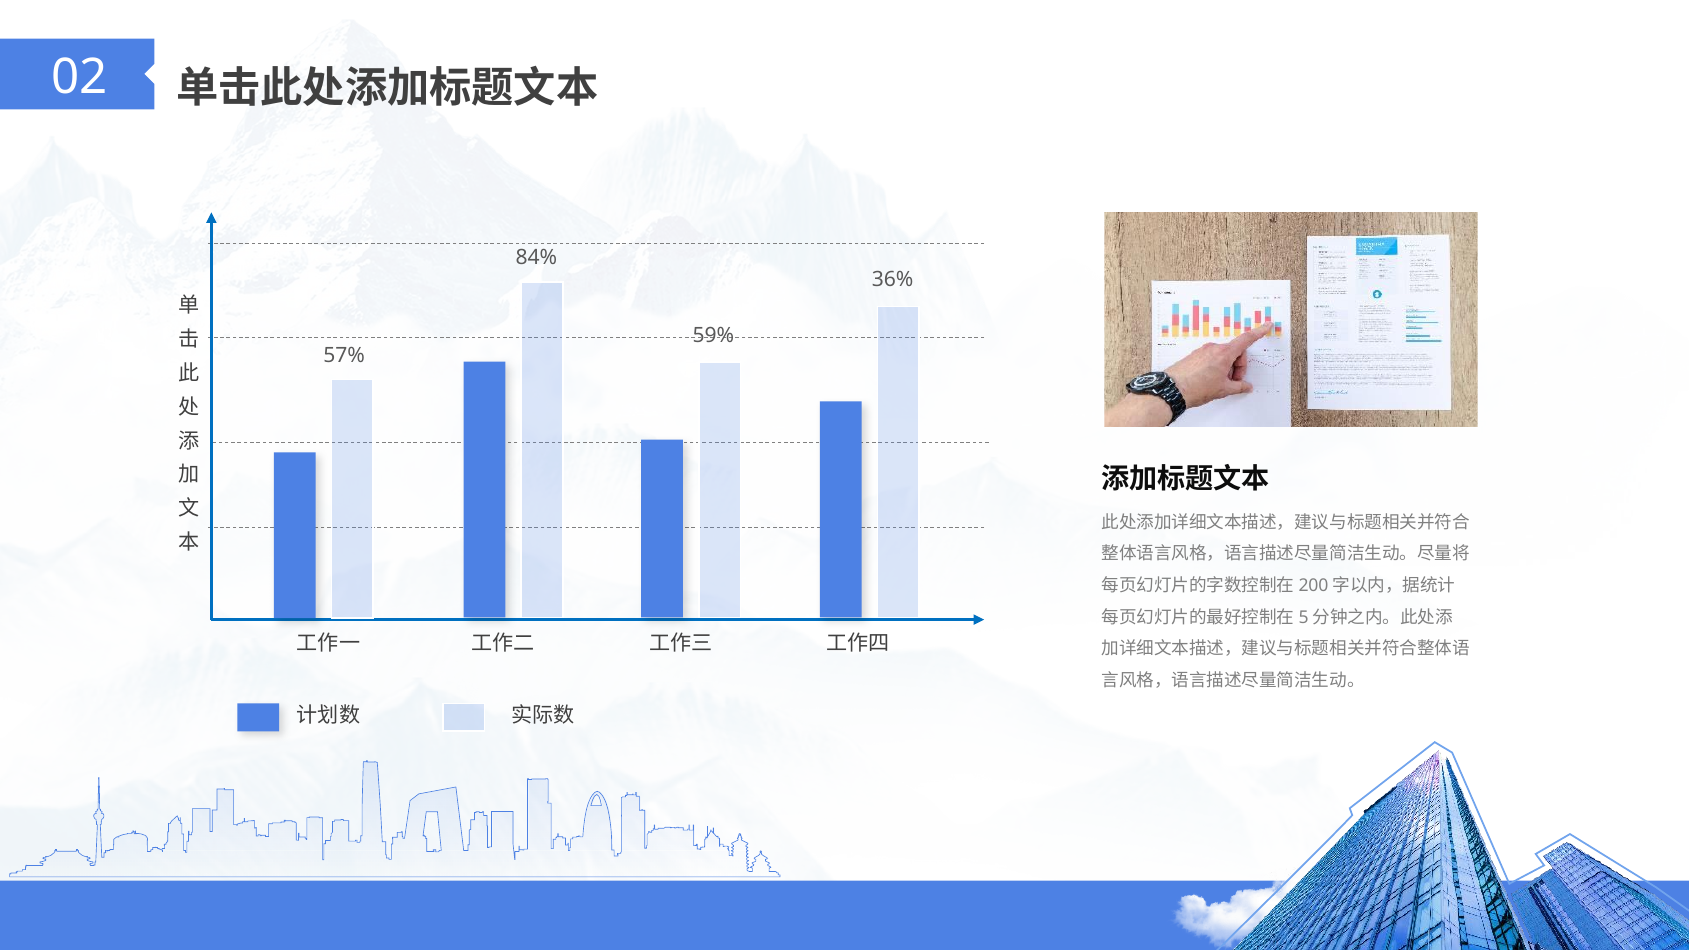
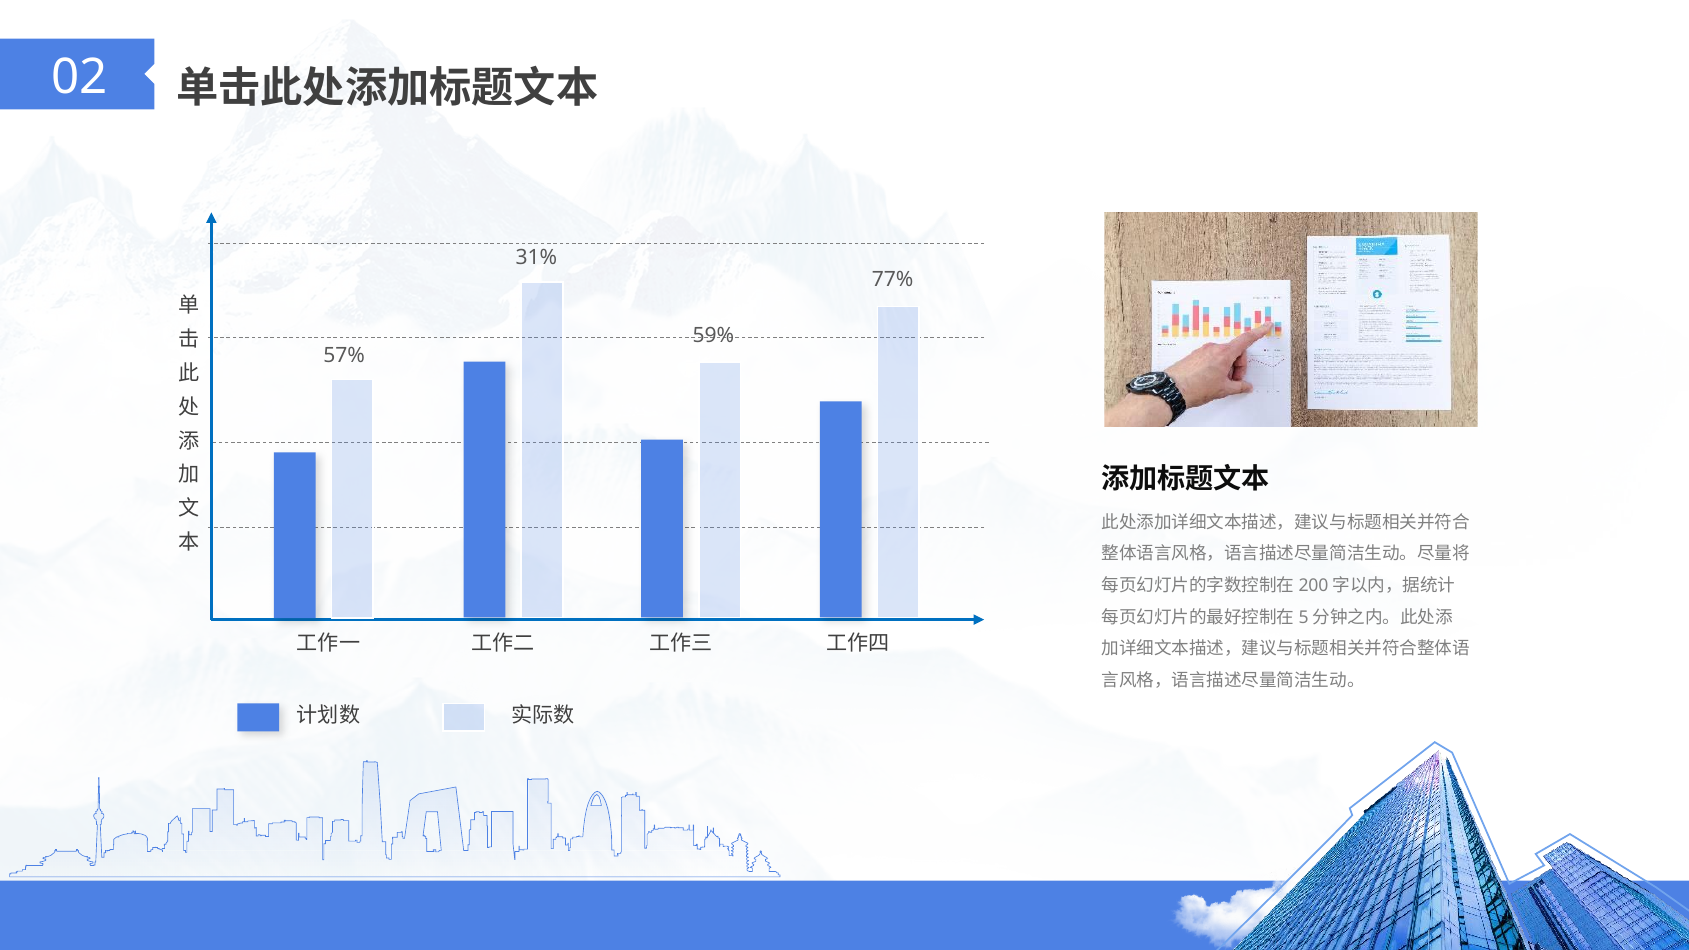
84%: 84% -> 31% (536, 258)
36%: 36% -> 77% (893, 280)
